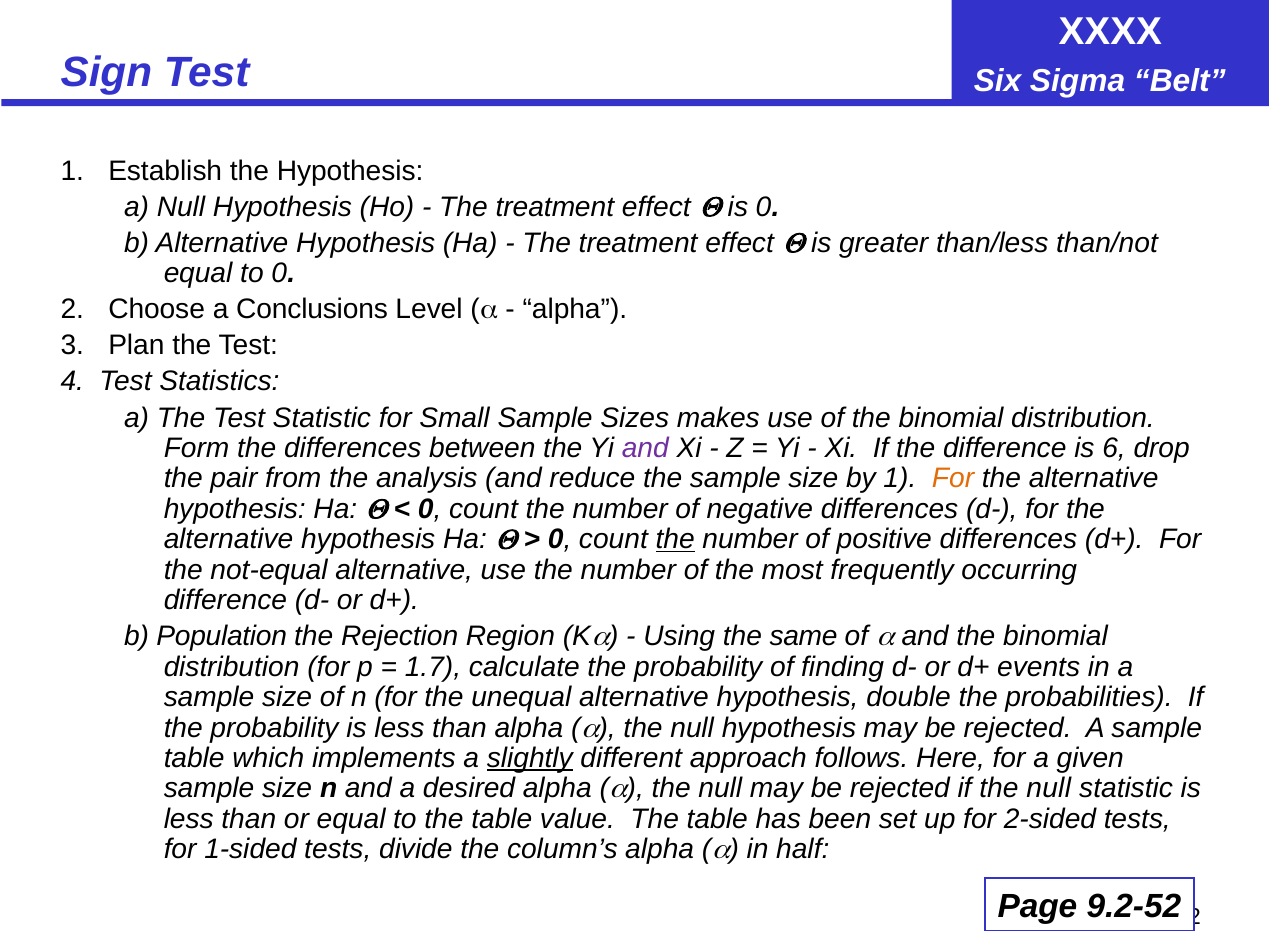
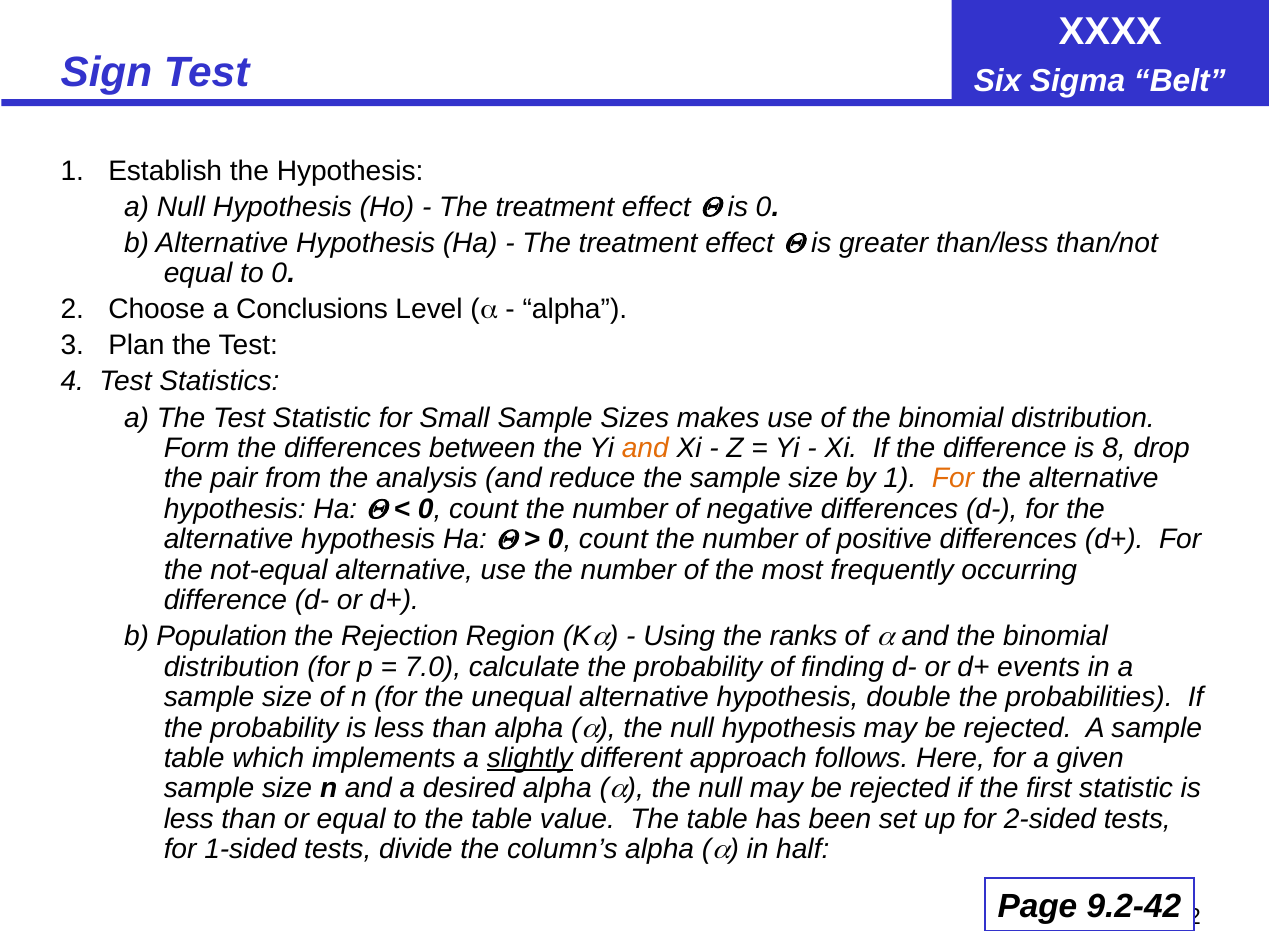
and colour: purple -> orange (645, 448)
6: 6 -> 8 (1114, 448)
the underline: present -> none (675, 539)
same: same -> ranks (804, 636)
1.7: 1.7 -> 7.0 (433, 667)
if the null: null -> first (1049, 788)
9.2-52: 9.2-52 -> 9.2-42 (1134, 906)
